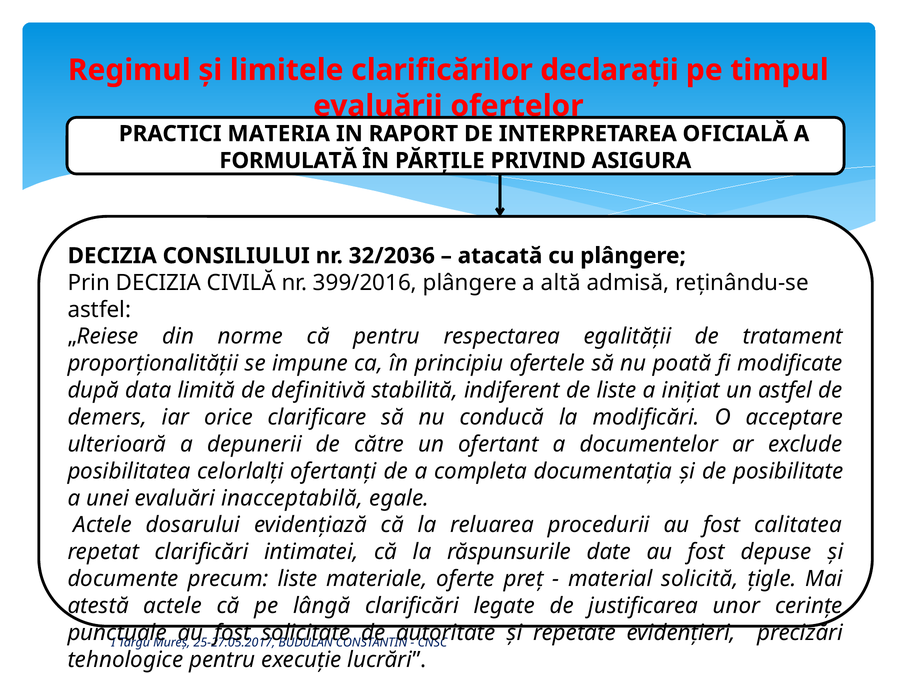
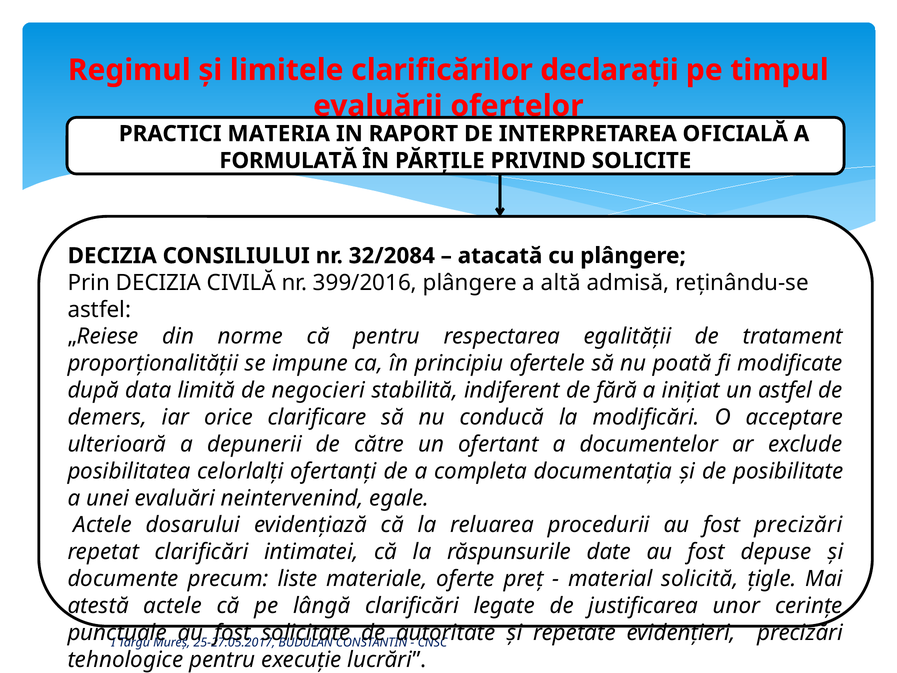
ASIGURA: ASIGURA -> SOLICITE (641, 161)
32/2036: 32/2036 -> 32/2084 (392, 256)
definitivă: definitivă -> negocieri (318, 390)
de liste: liste -> fără (617, 390)
inacceptabilă: inacceptabilă -> neintervenind (292, 498)
fost calitatea: calitatea -> precizări (798, 525)
